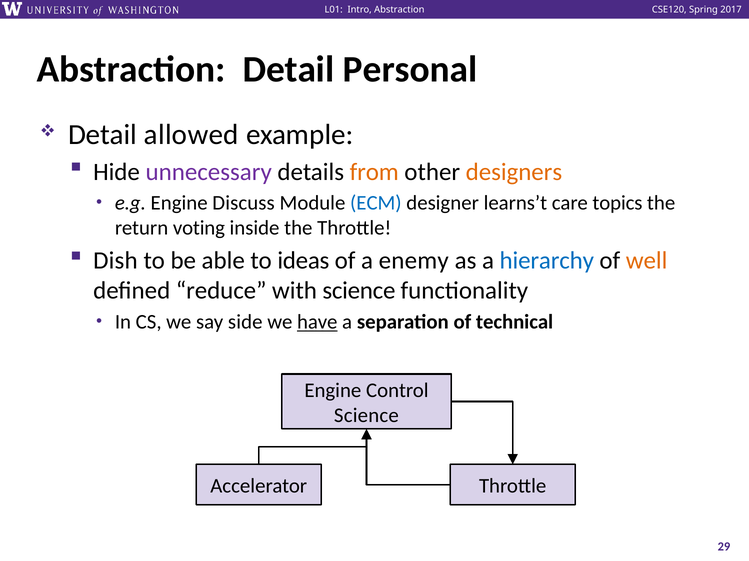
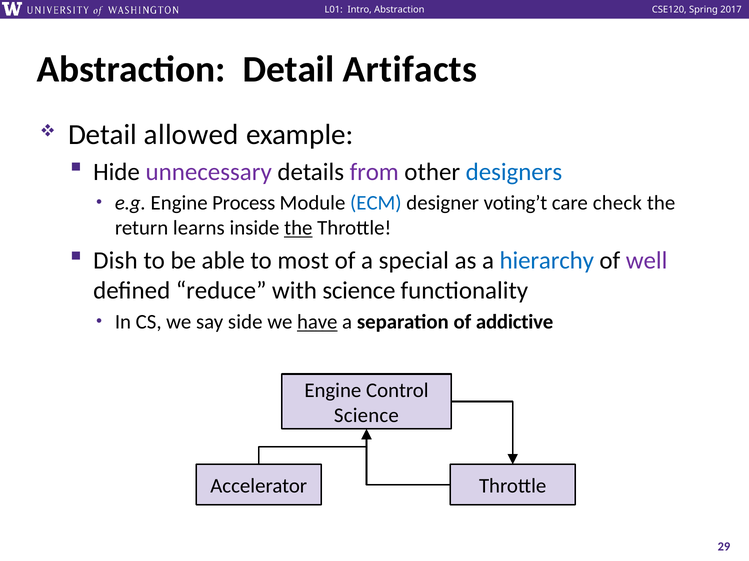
Personal: Personal -> Artifacts (410, 70)
from colour: orange -> purple (374, 172)
designers colour: orange -> blue (514, 172)
Discuss: Discuss -> Process (244, 203)
learns’t: learns’t -> voting’t (515, 203)
topics: topics -> check (617, 203)
voting: voting -> learns (199, 228)
the underline: none -> present (298, 228)
ideas: ideas -> most (303, 261)
enemy: enemy -> special (414, 261)
well colour: orange -> purple (647, 261)
technical: technical -> addictive (515, 322)
